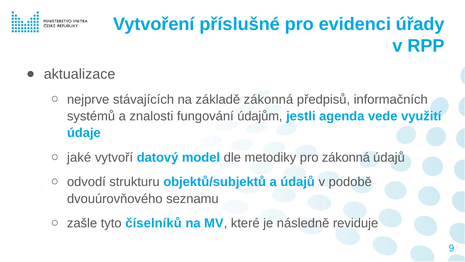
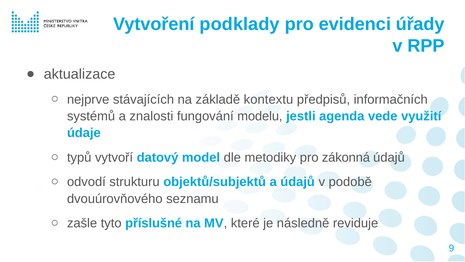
příslušné: příslušné -> podklady (240, 24)
základě zákonná: zákonná -> kontextu (268, 99)
údajům: údajům -> modelu (260, 116)
jaké: jaké -> typů (79, 157)
číselníků: číselníků -> příslušné (154, 223)
